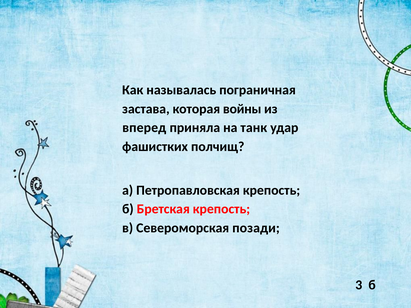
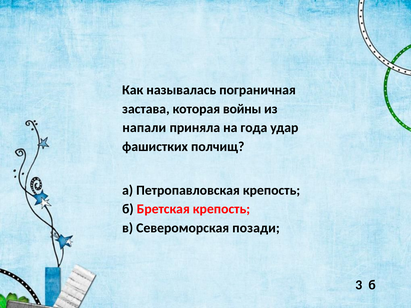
вперед: вперед -> напали (144, 128)
танк: танк -> года (254, 128)
